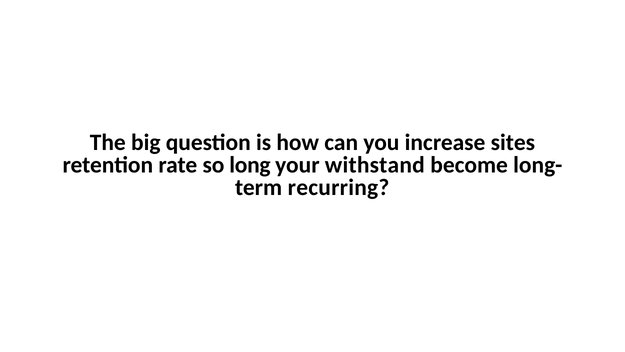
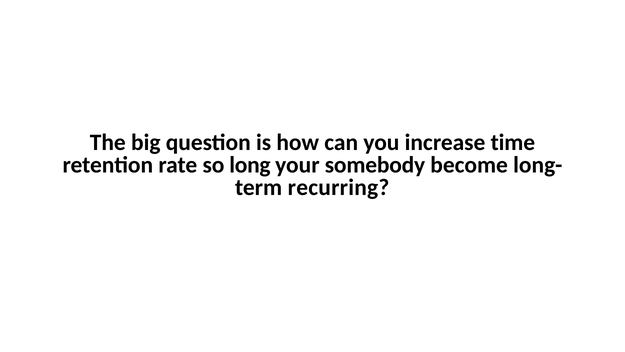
sites: sites -> time (513, 142)
withstand: withstand -> somebody (375, 165)
